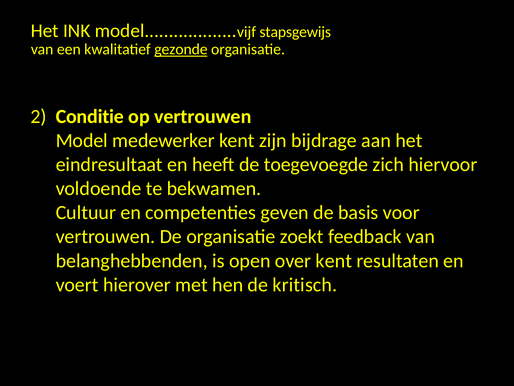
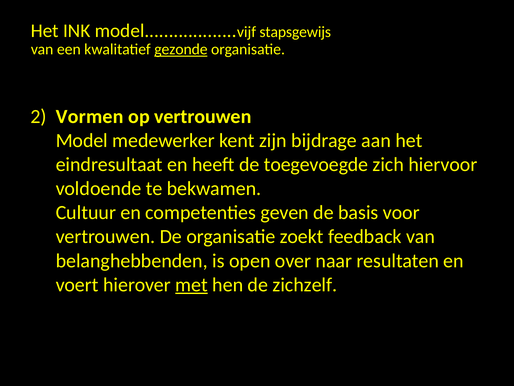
Conditie: Conditie -> Vormen (90, 116)
over kent: kent -> naar (334, 260)
met underline: none -> present (192, 284)
kritisch: kritisch -> zichzelf (305, 284)
